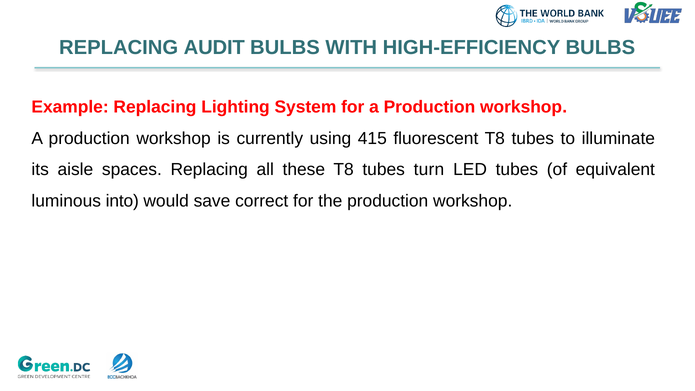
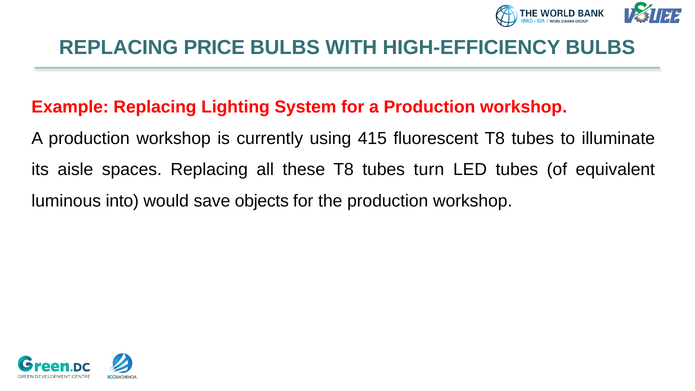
AUDIT: AUDIT -> PRICE (214, 48)
correct: correct -> objects (262, 201)
